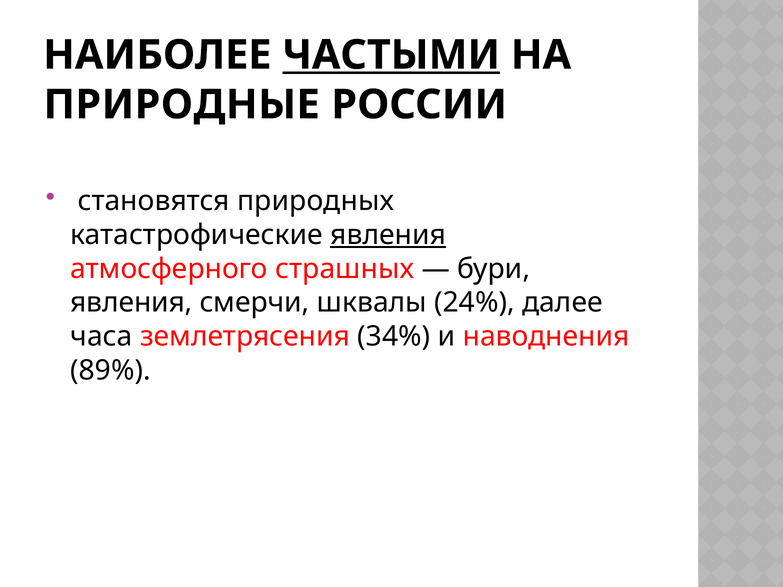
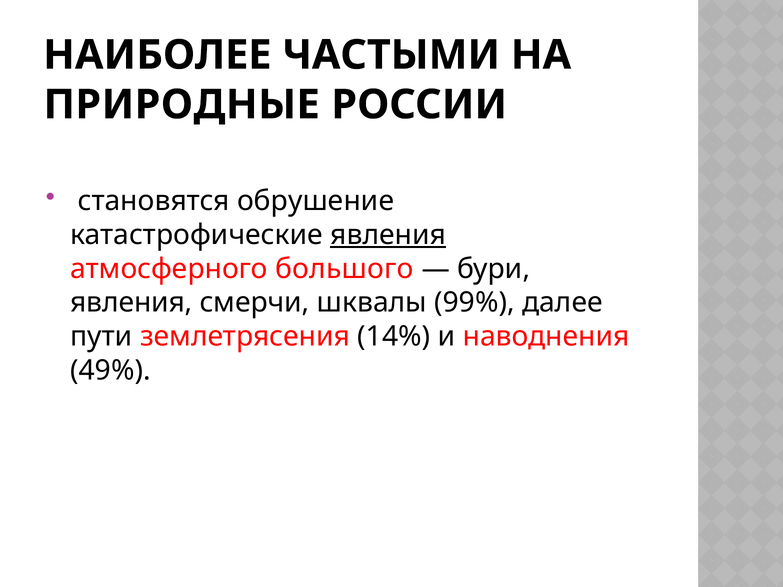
ЧАСТЫМИ underline: present -> none (391, 55)
природных: природных -> обрушение (316, 201)
страшных: страшных -> большого (344, 269)
24%: 24% -> 99% (474, 303)
часа: часа -> пути (101, 337)
34%: 34% -> 14% (394, 337)
89%: 89% -> 49% (111, 371)
